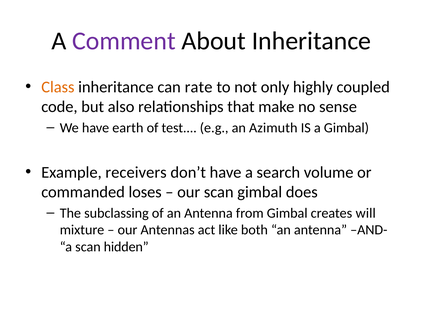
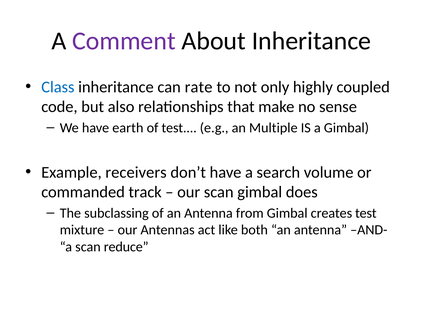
Class colour: orange -> blue (58, 87)
Azimuth: Azimuth -> Multiple (273, 128)
loses: loses -> track (145, 192)
creates will: will -> test (366, 213)
hidden: hidden -> reduce (126, 247)
